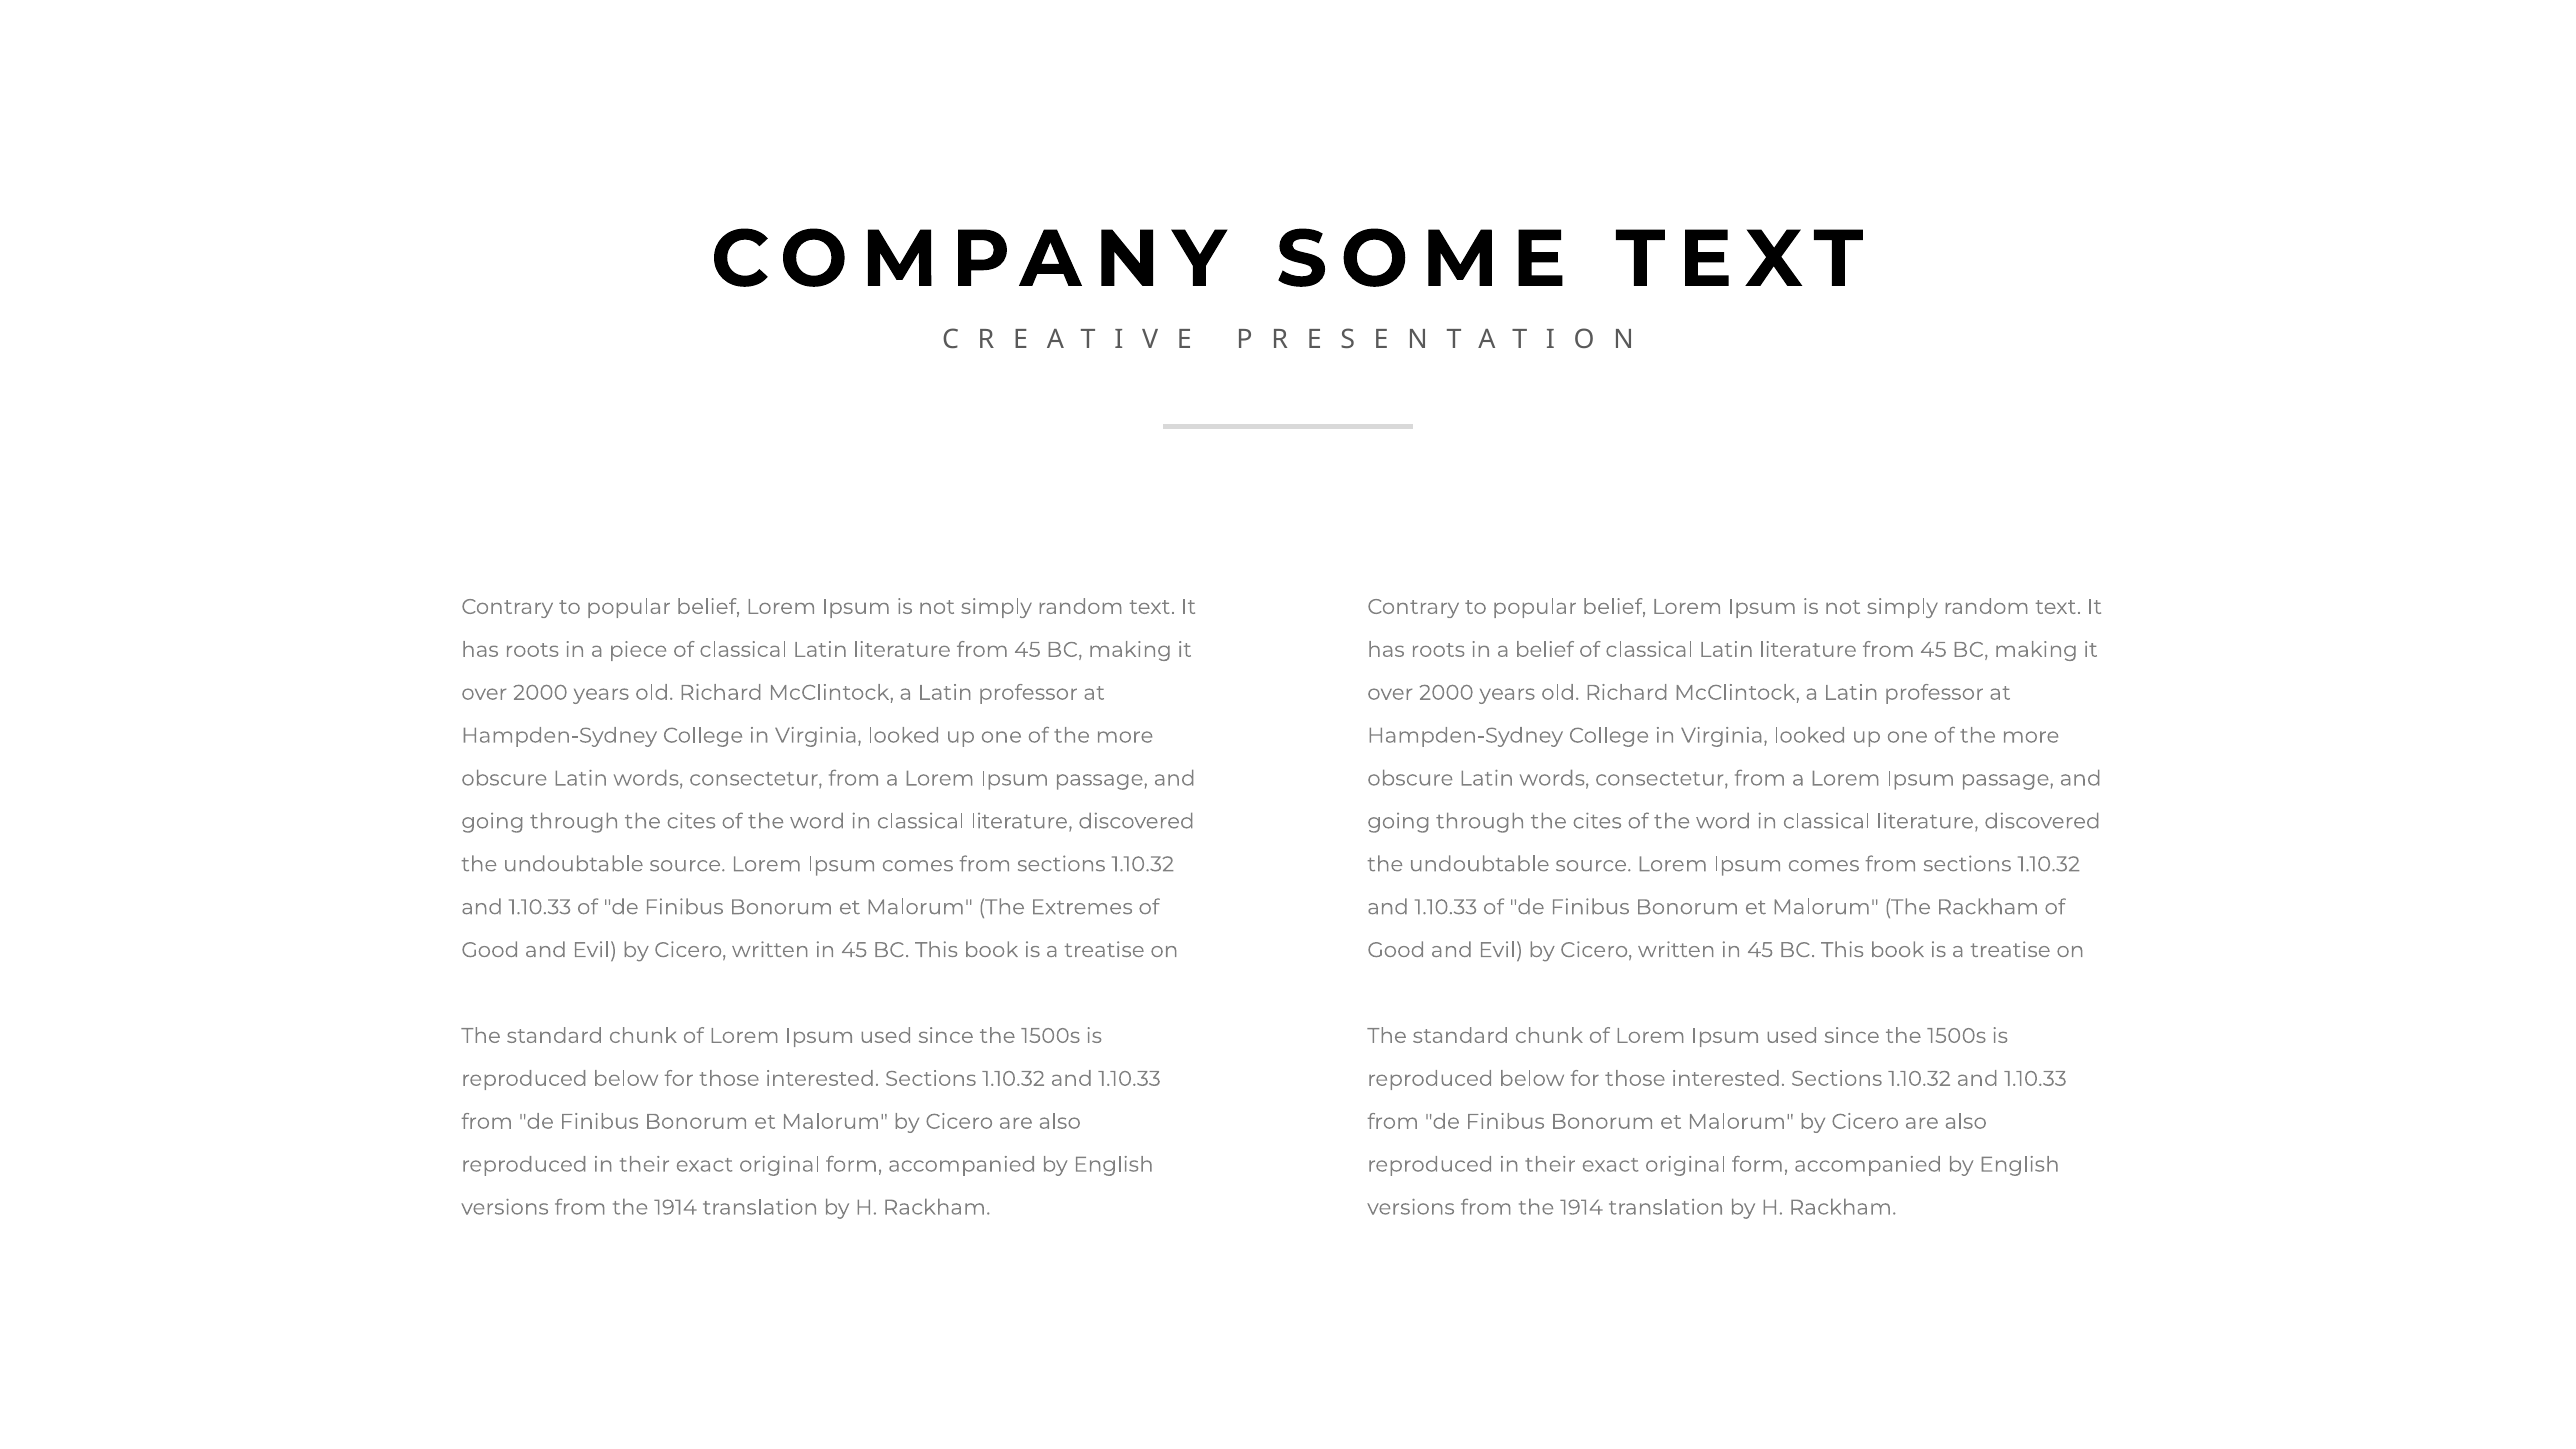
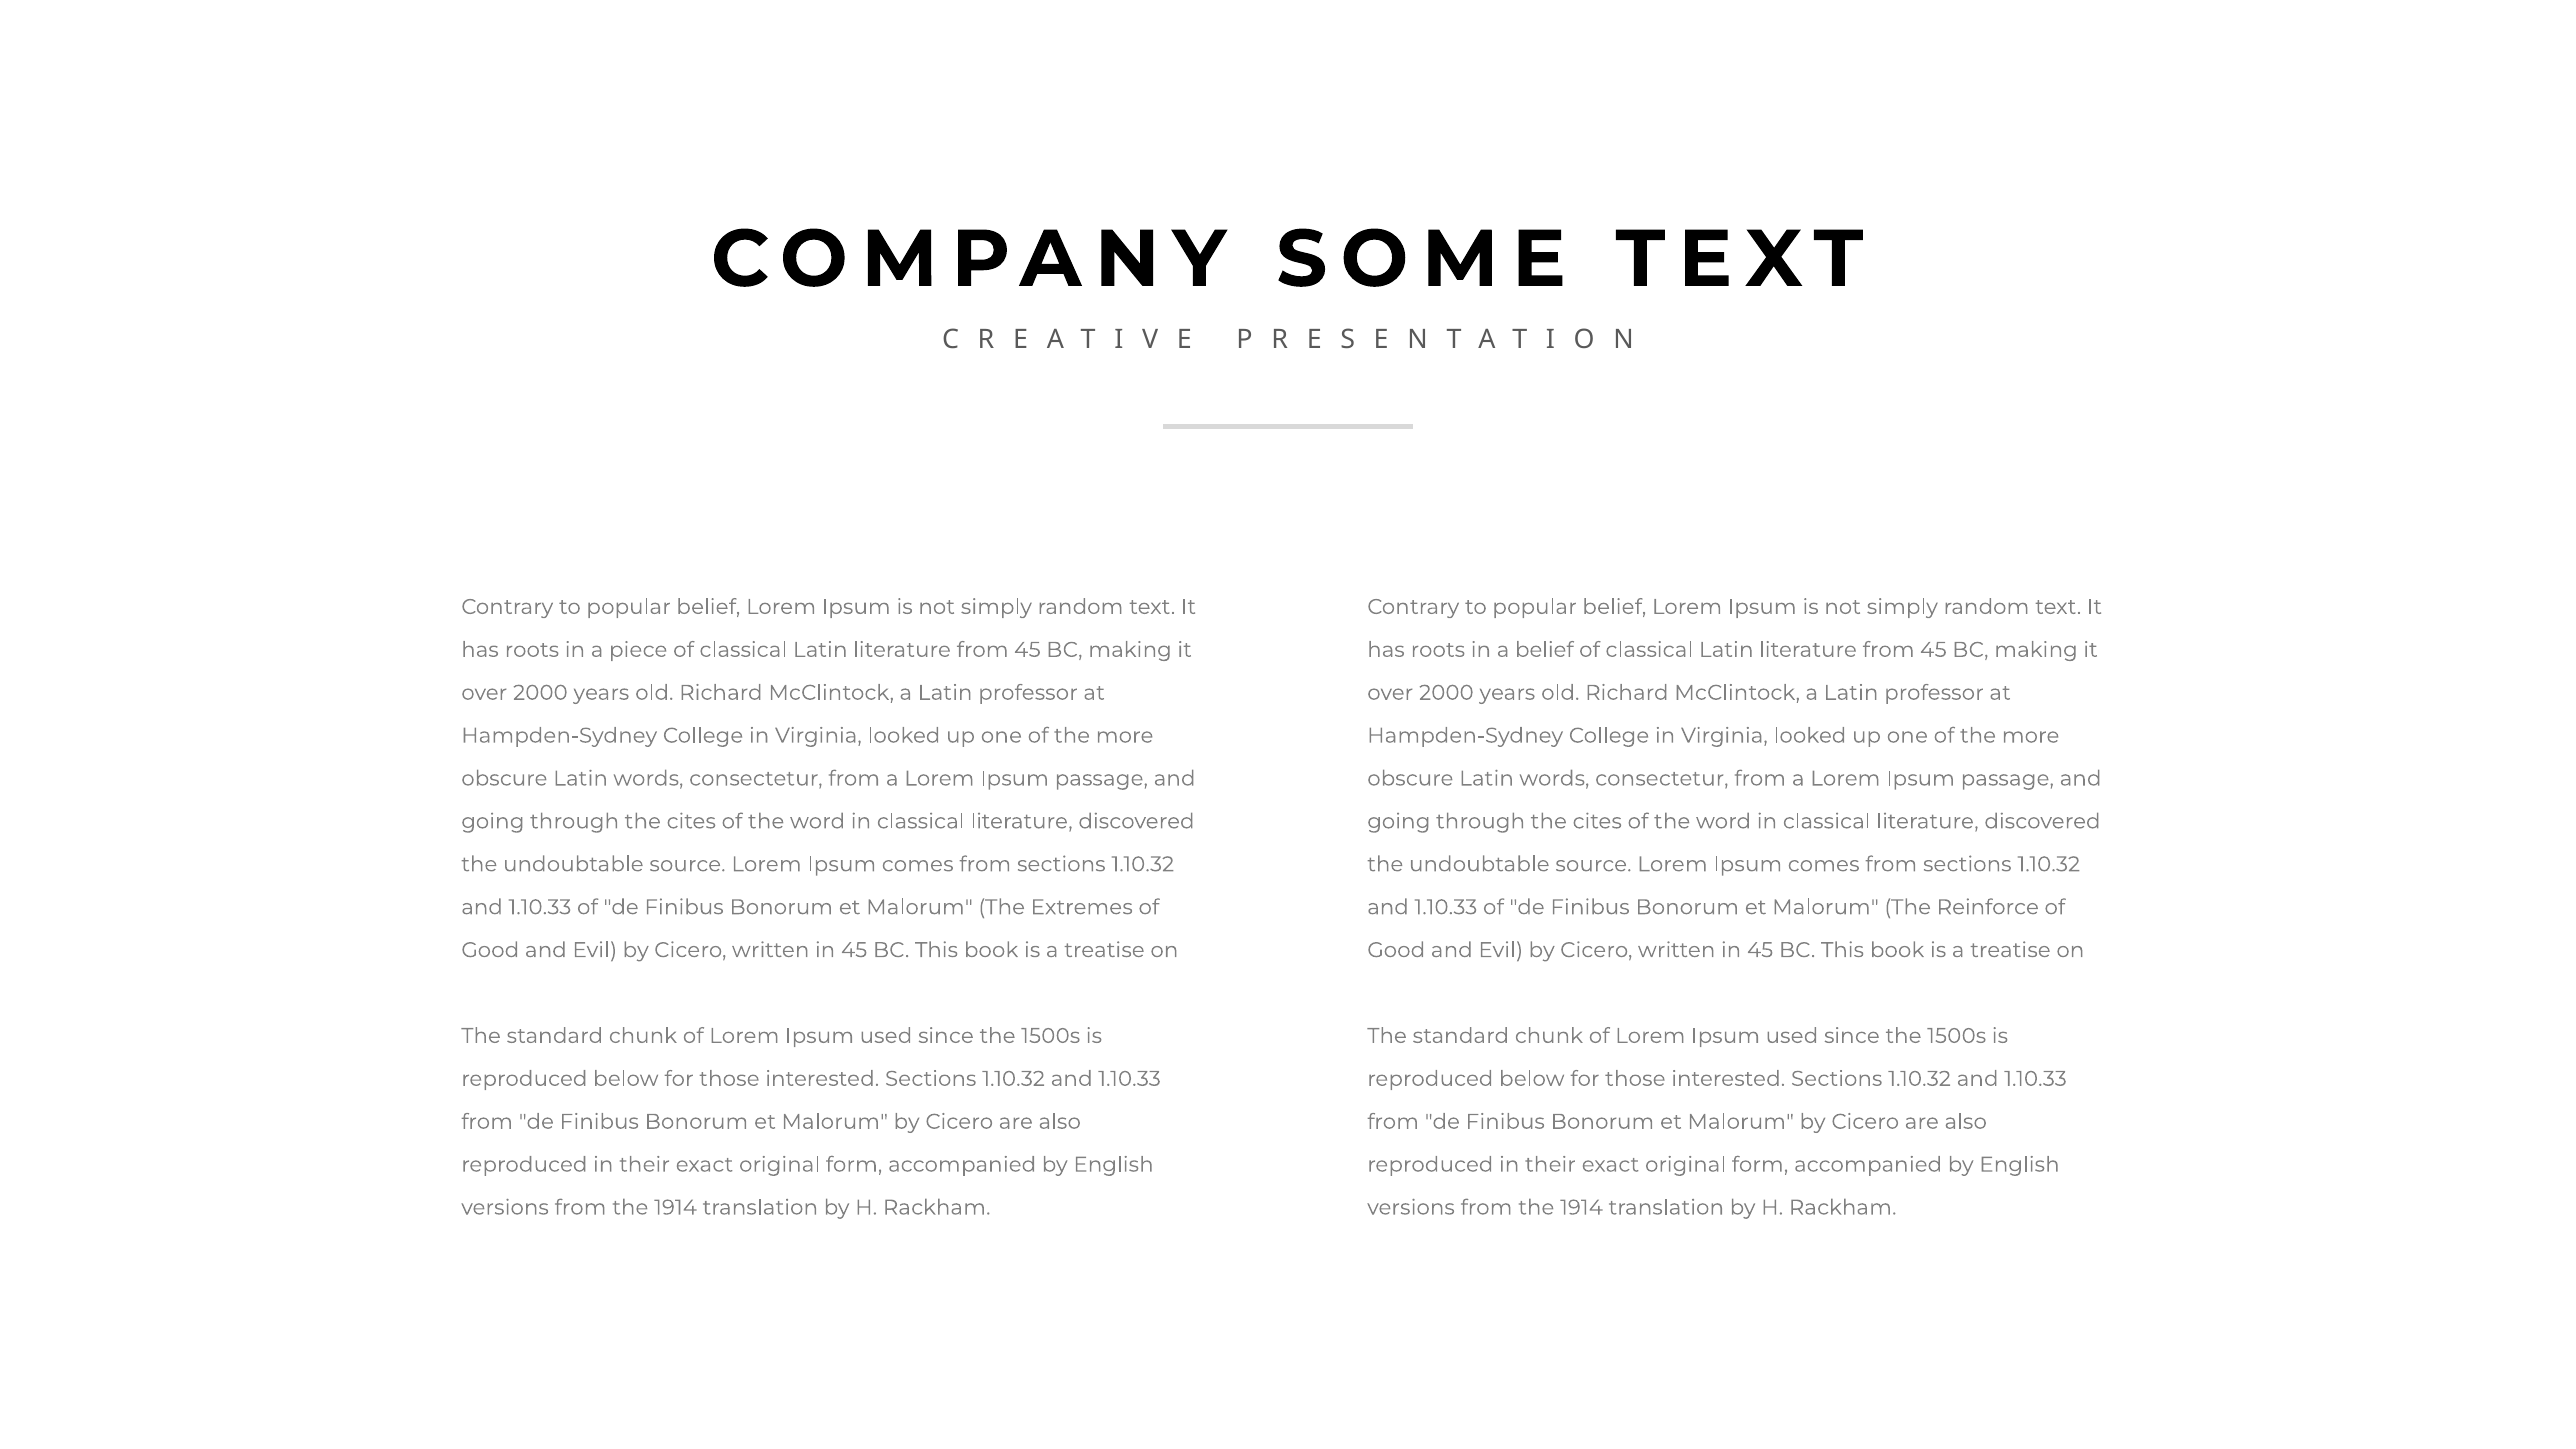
The Rackham: Rackham -> Reinforce (1988, 907)
